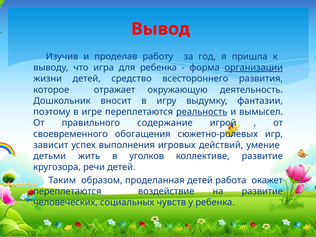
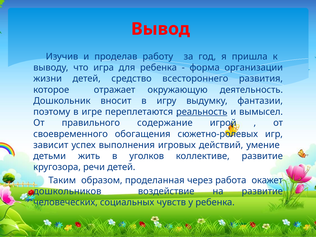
организации underline: present -> none (254, 68)
проделанная детей: детей -> через (200, 180)
переплетаются: переплетаются -> дошкольников (67, 191)
